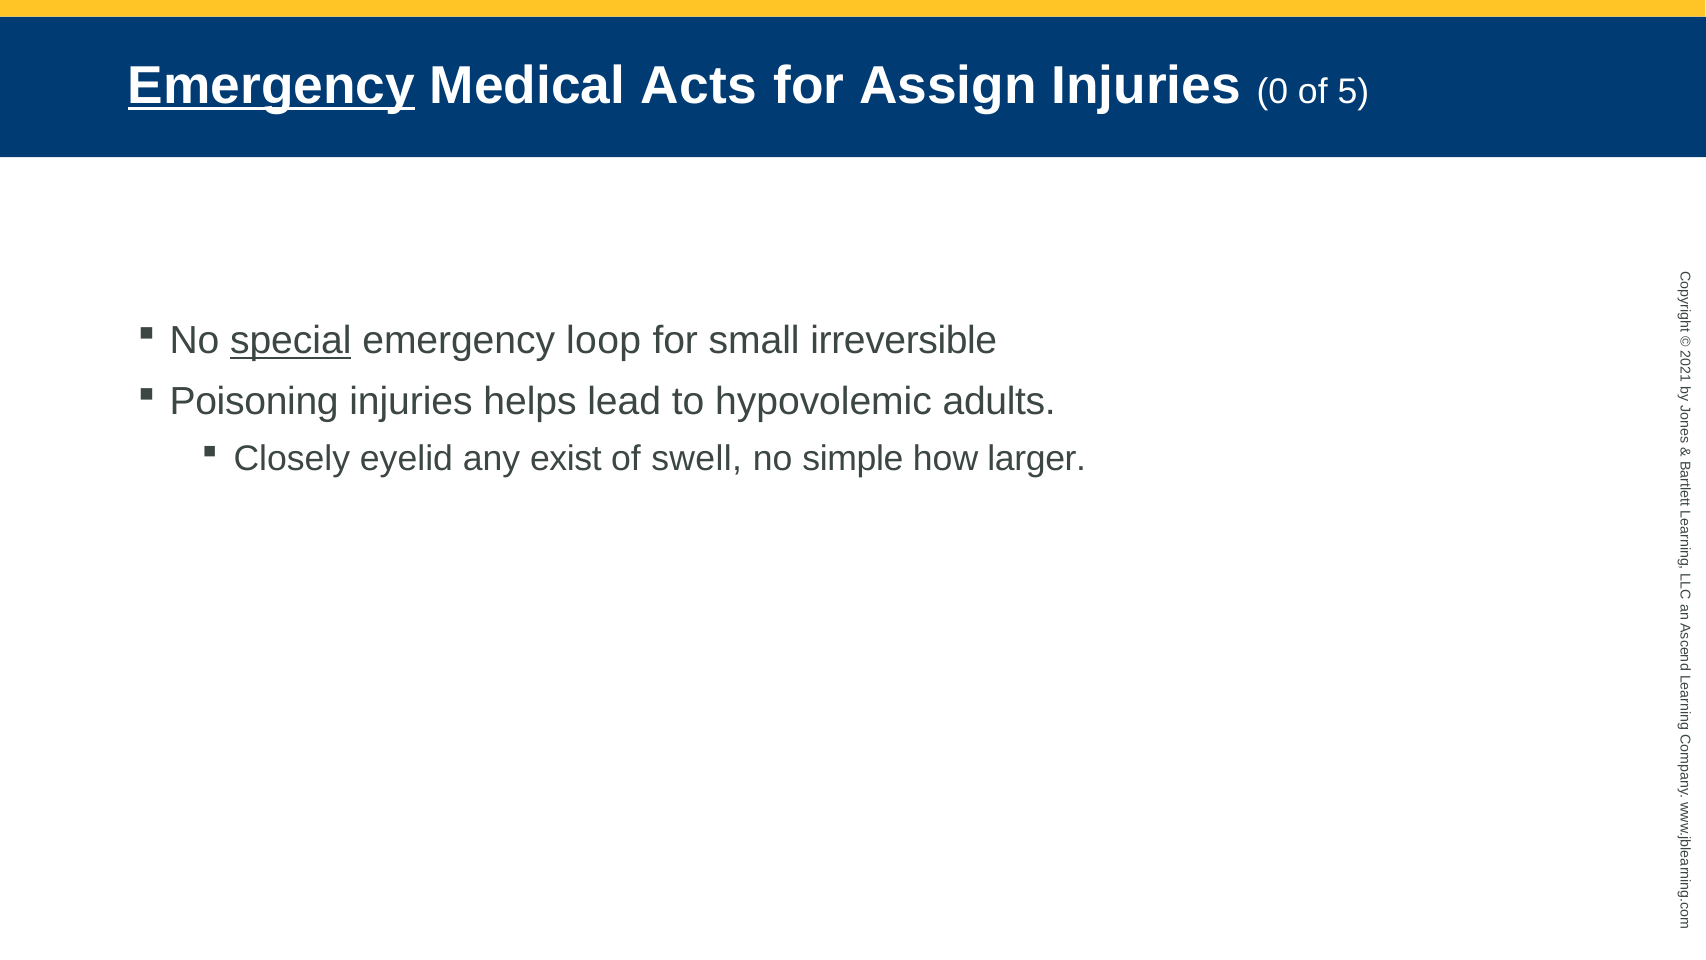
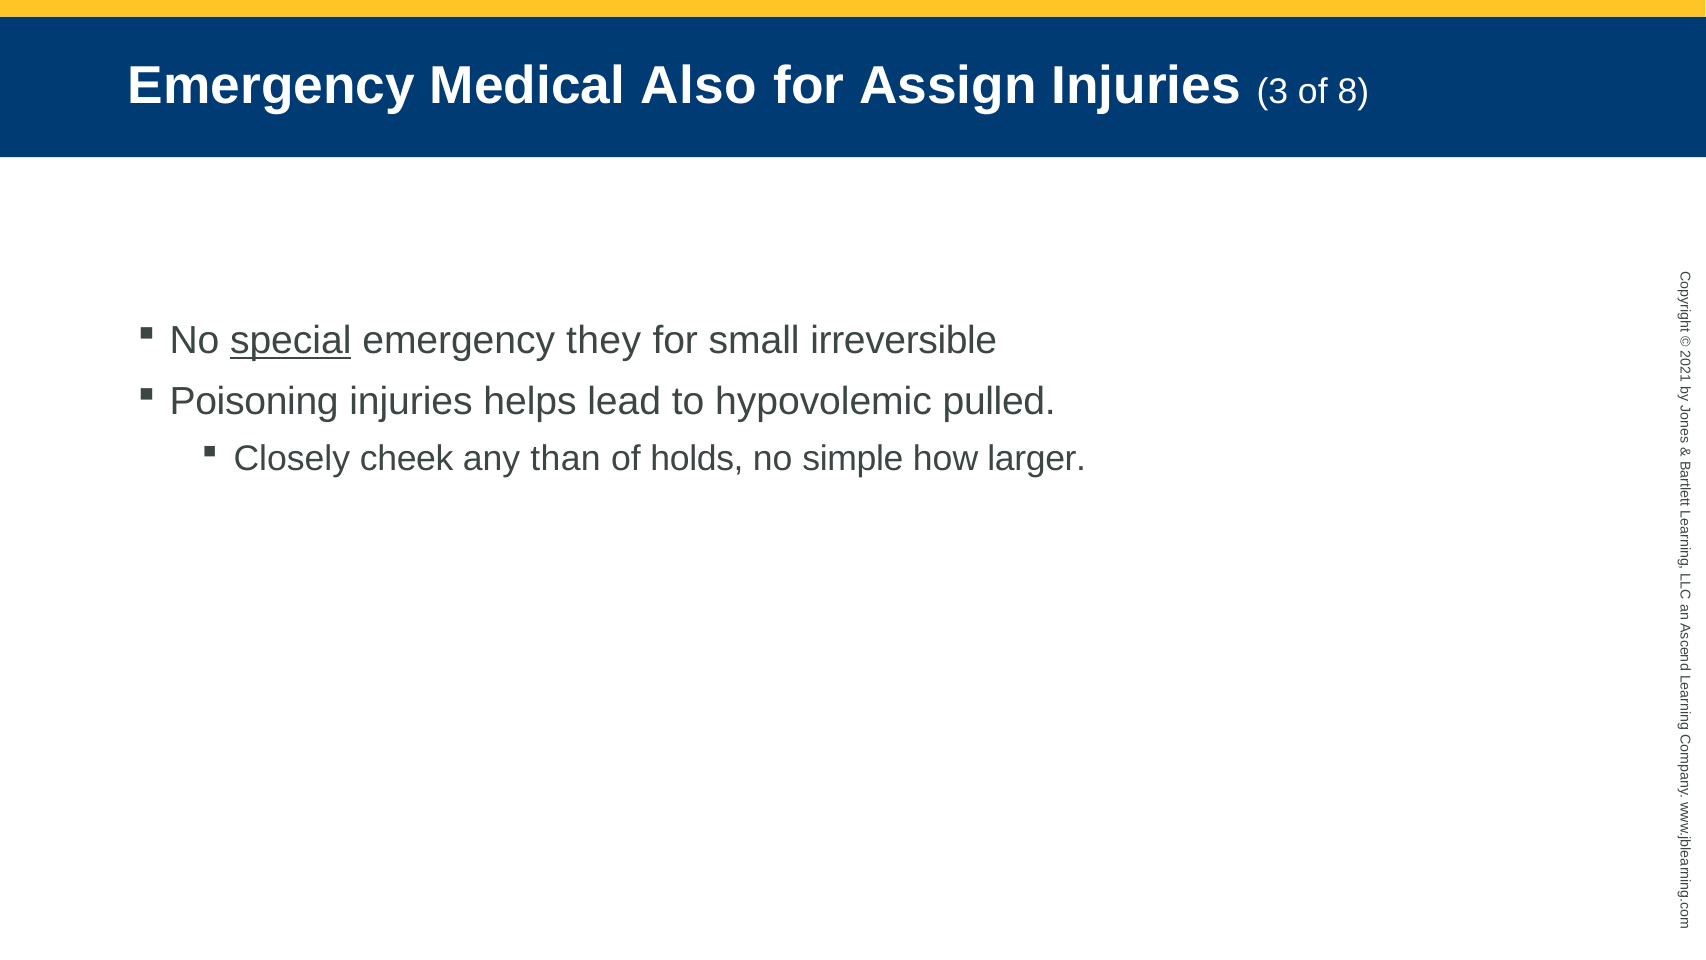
Emergency underline: present -> none (271, 86)
Acts: Acts -> Also (699, 86)
Injuries 0: 0 -> 3 (1272, 92)
5: 5 -> 8 (1353, 92)
loop: loop -> they (604, 341)
adults: adults -> pulled (999, 402)
eyelid: eyelid -> cheek (407, 459)
exist: exist -> than (566, 459)
swell: swell -> holds (697, 459)
